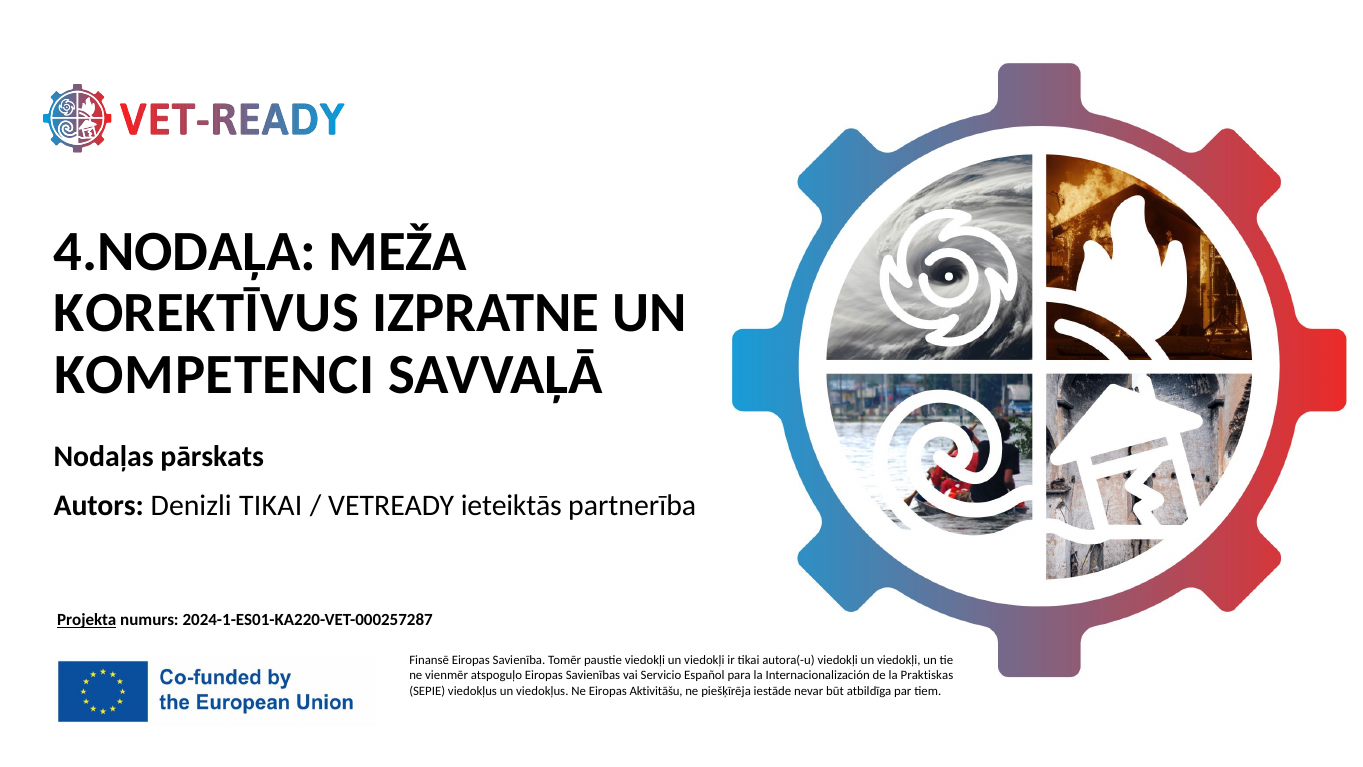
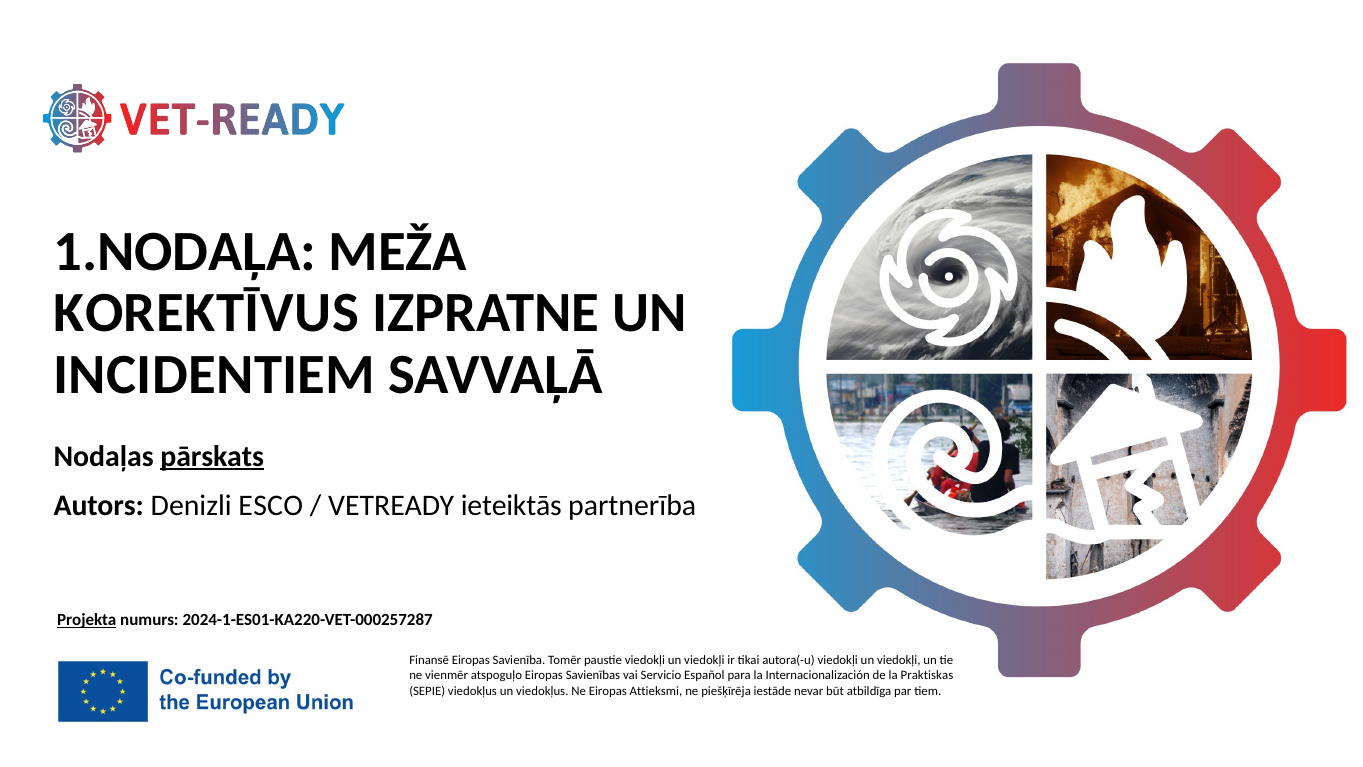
4.NODAĻA: 4.NODAĻA -> 1.NODAĻA (185, 251)
KOMPETENCI: KOMPETENCI -> INCIDENTIEM (215, 374)
pārskats underline: none -> present (212, 456)
Denizli TIKAI: TIKAI -> ESCO (271, 505)
Aktivitāšu: Aktivitāšu -> Attieksmi (656, 691)
